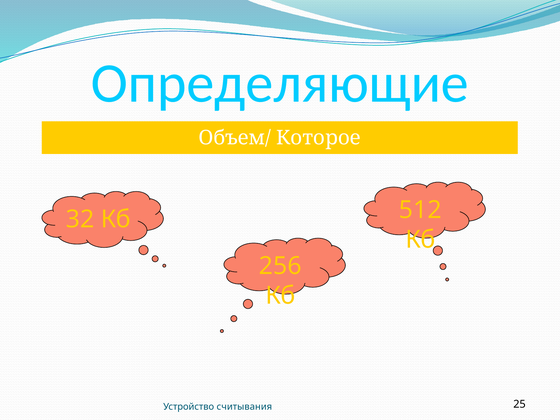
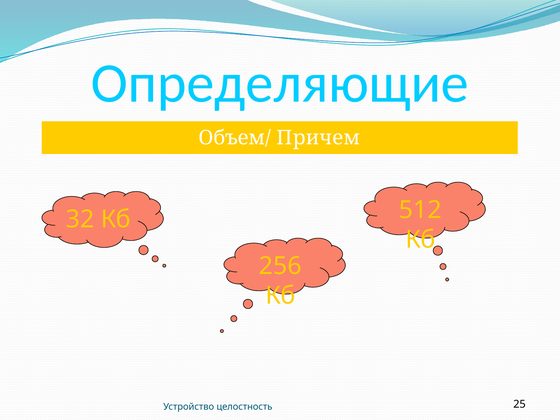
Которое: Которое -> Причем (318, 138)
считывания: считывания -> целостность (244, 407)
